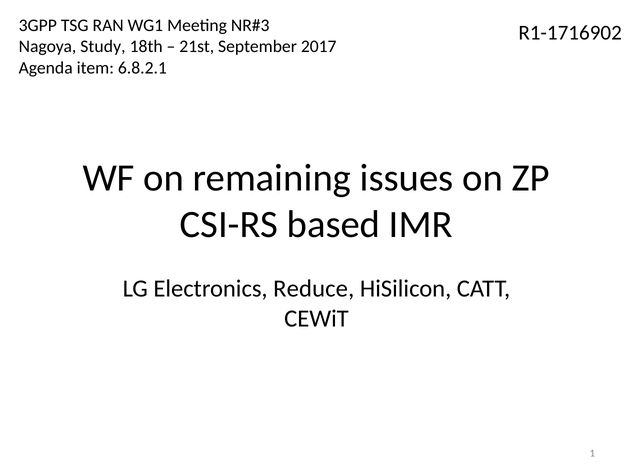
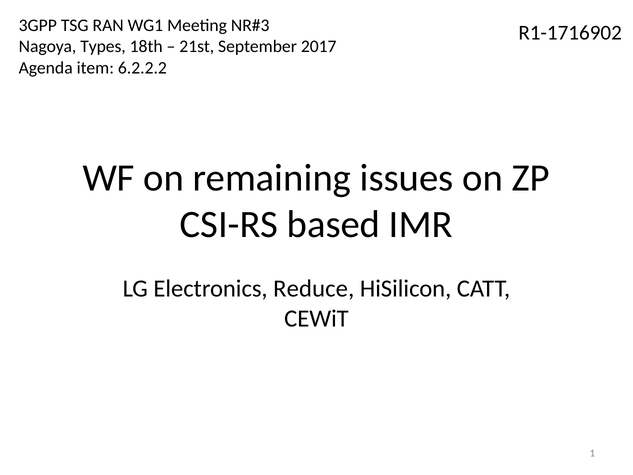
Study: Study -> Types (103, 47)
6.8.2.1: 6.8.2.1 -> 6.2.2.2 (142, 68)
